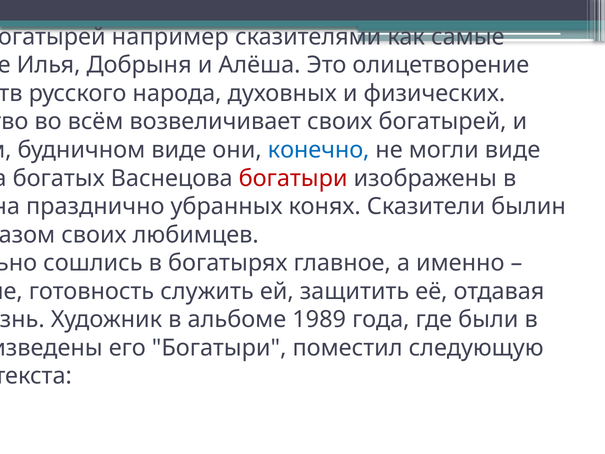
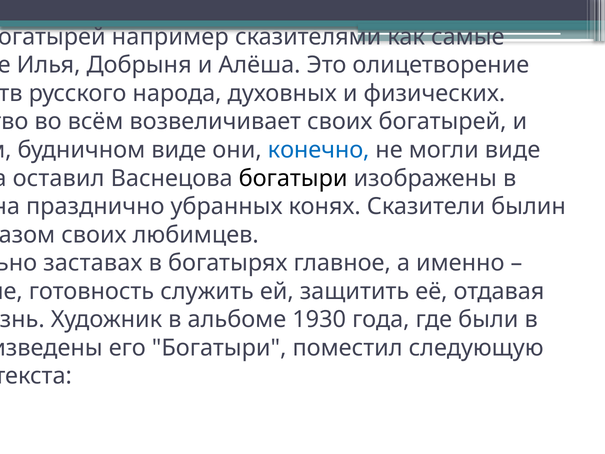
богатых: богатых -> оставил (59, 178)
богатыри colour: red -> black (293, 178)
сошлись: сошлись -> заставах (93, 263)
1989: 1989 -> 1930 (319, 319)
